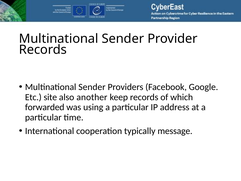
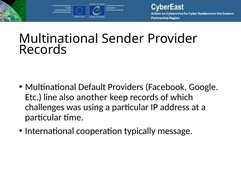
Sender: Sender -> Default (92, 87)
site: site -> line (50, 97)
forwarded: forwarded -> challenges (45, 107)
